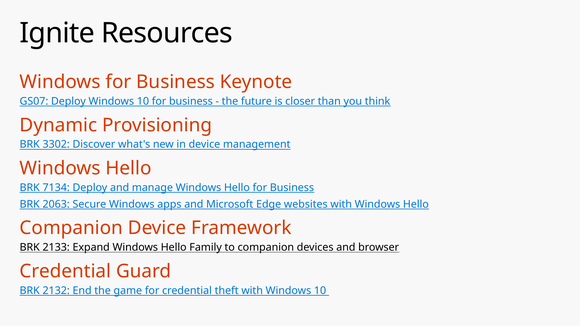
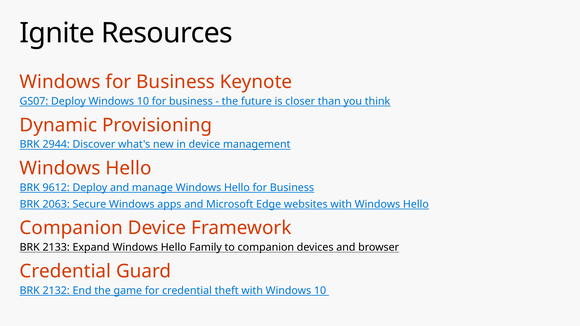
3302: 3302 -> 2944 (56, 144)
7134: 7134 -> 9612 (56, 188)
